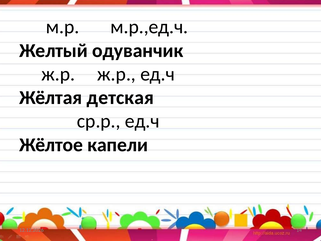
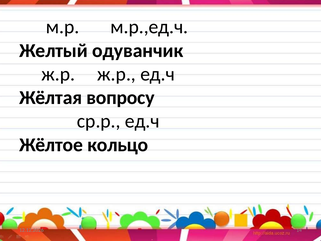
детская: детская -> вопросу (121, 98)
капели: капели -> кольцо (118, 145)
